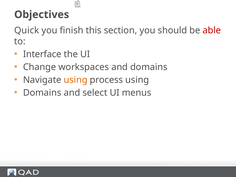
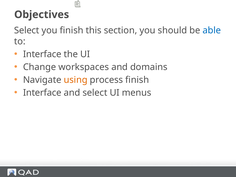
Quick: Quick -> Select (27, 30)
able colour: red -> blue (212, 30)
process using: using -> finish (137, 80)
Domains: Domains -> Interface (42, 93)
